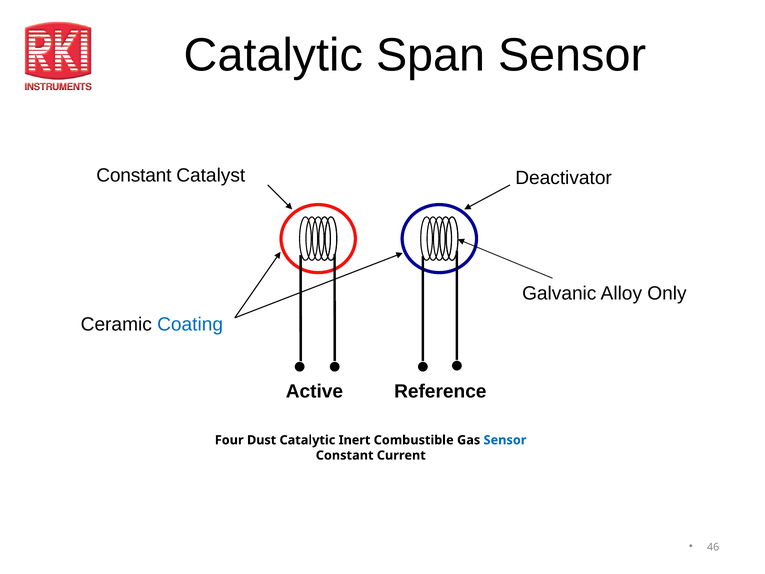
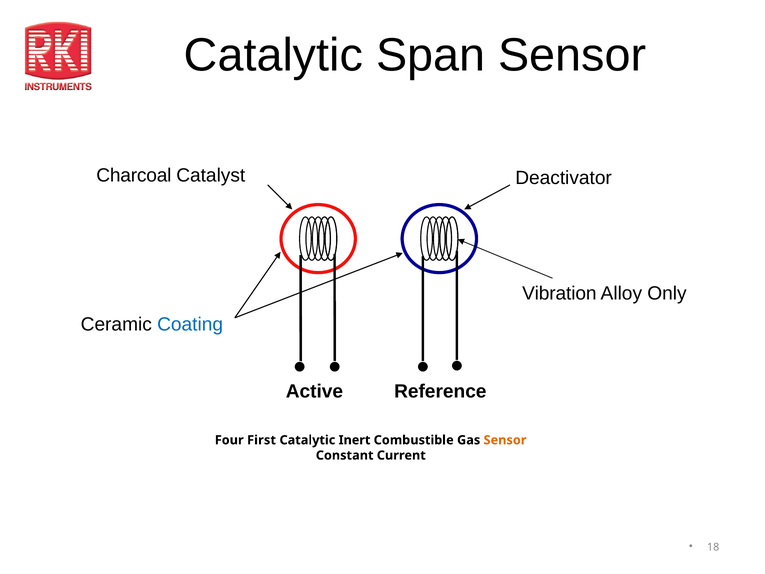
Constant: Constant -> Charcoal (134, 176)
Galvanic: Galvanic -> Vibration (559, 294)
Dust: Dust -> First (262, 440)
Sensor colour: blue -> orange (505, 440)
46: 46 -> 18 (713, 547)
